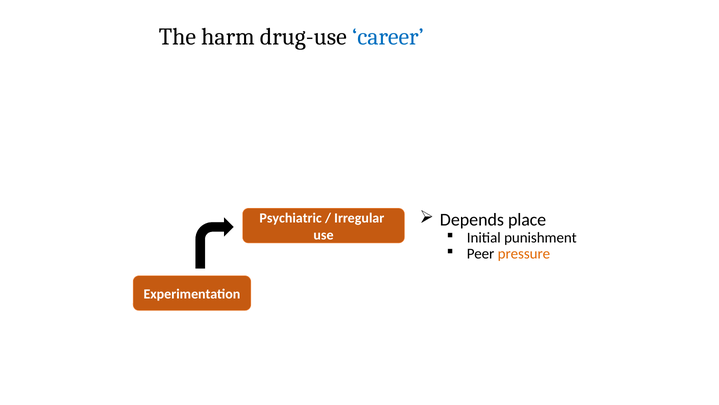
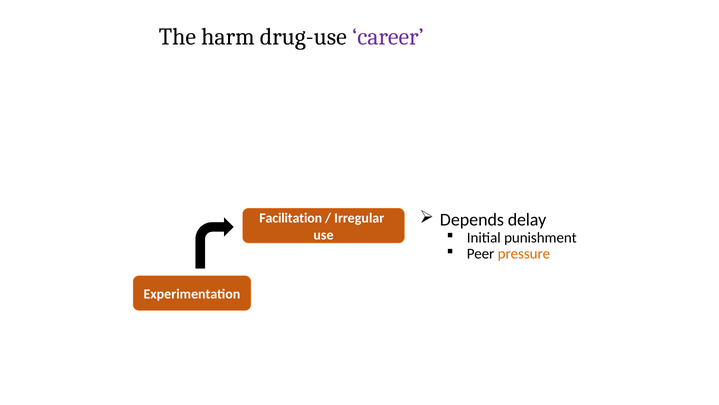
career colour: blue -> purple (388, 37)
place: place -> delay (527, 220)
Psychiatric: Psychiatric -> Facilitation (291, 218)
